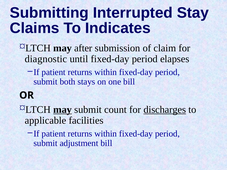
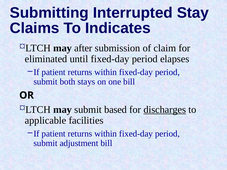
diagnostic: diagnostic -> eliminated (46, 59)
may underline: present -> none (63, 110)
count: count -> based (116, 110)
